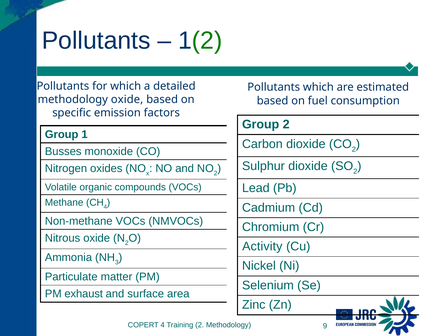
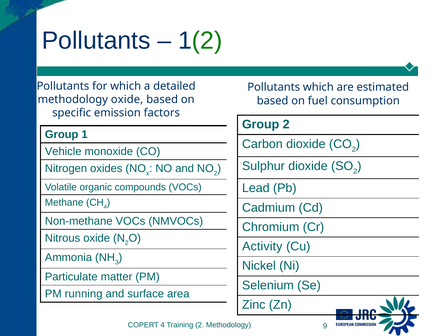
Busses: Busses -> Vehicle (63, 151)
exhaust: exhaust -> running (84, 293)
